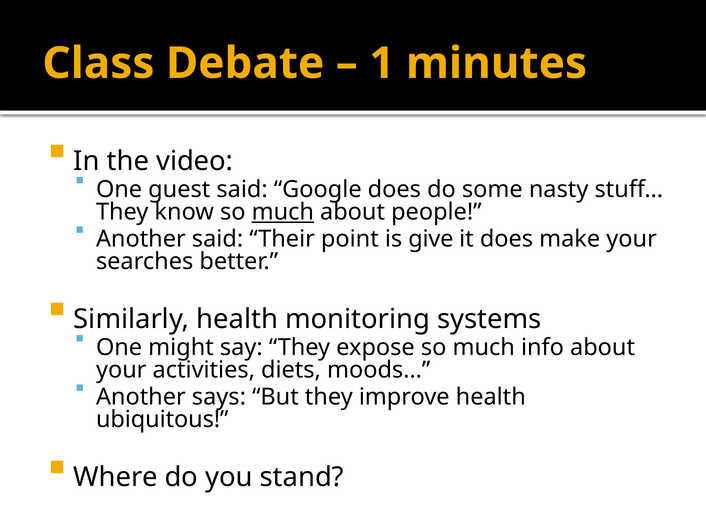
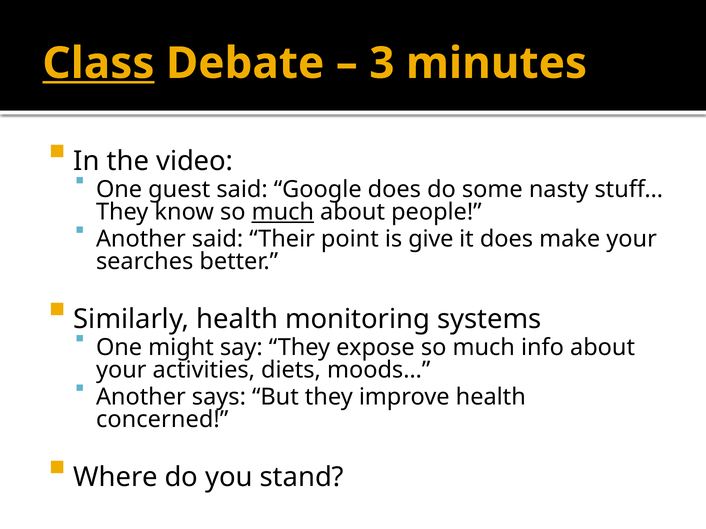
Class underline: none -> present (98, 63)
1: 1 -> 3 (382, 63)
ubiquitous: ubiquitous -> concerned (162, 420)
